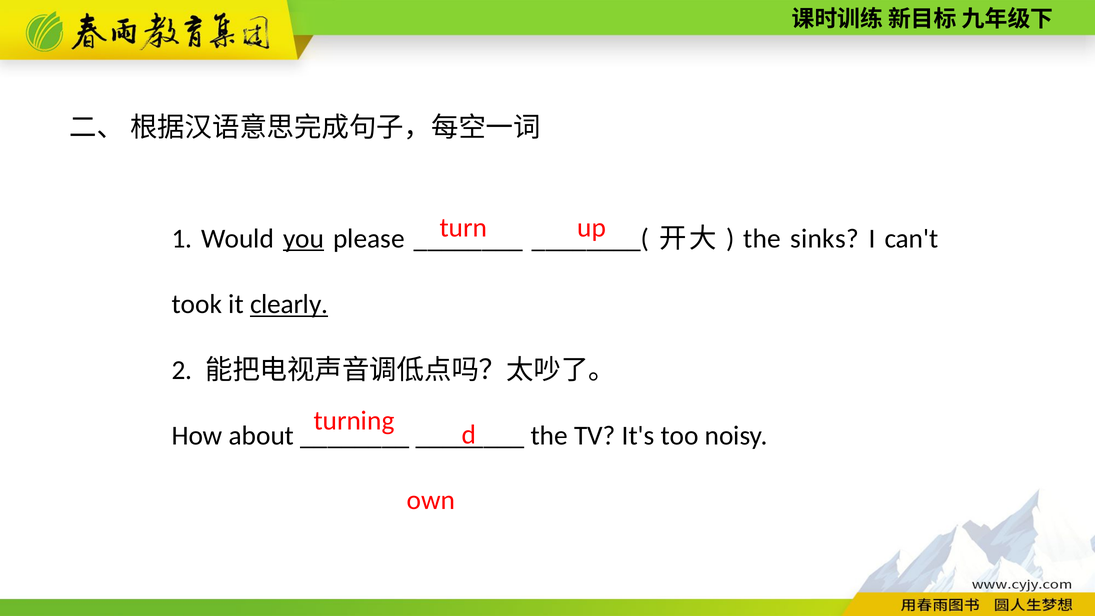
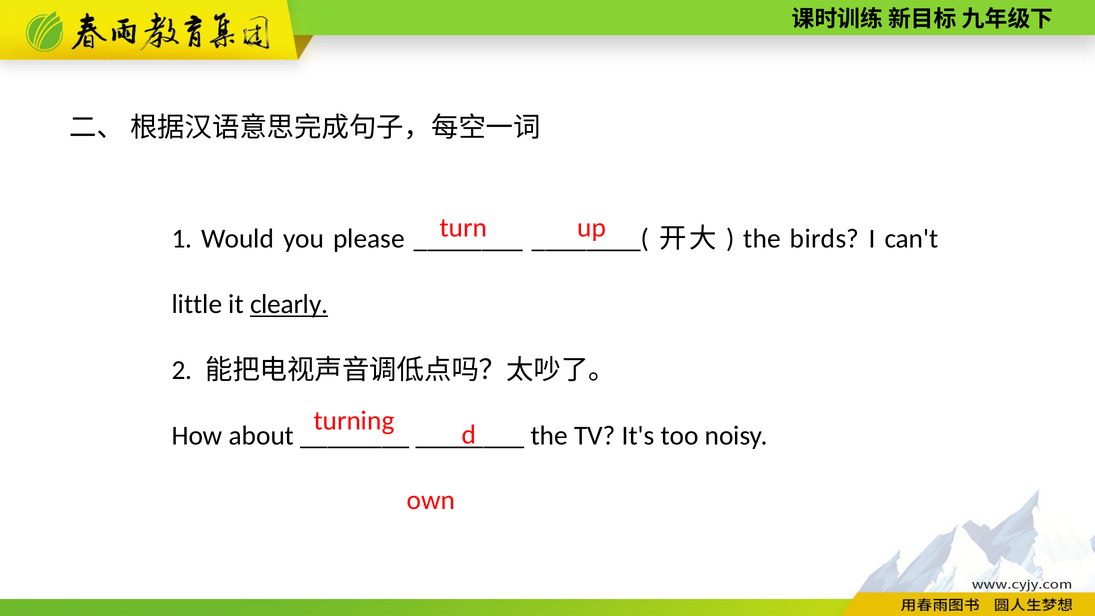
you underline: present -> none (304, 239)
sinks: sinks -> birds (825, 239)
took: took -> little (197, 304)
